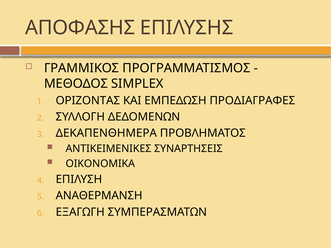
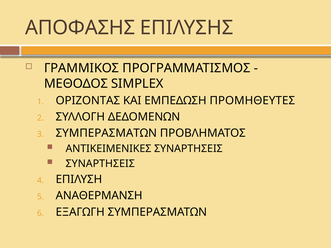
ΠΡΟΔΙΑΓΡΑΦΕΣ: ΠΡΟΔΙΑΓΡΑΦΕΣ -> ΠΡΟΜΗΘΕΥΤΕΣ (252, 101)
ΔΕΚΑΠΕΝΘΗΜΕΡΑ: ΔΕΚΑΠΕΝΘΗΜΕΡΑ -> ΣΥΜΠΕΡΑΣΜΑΤΩΝ (106, 133)
ΟΙΚΟΝΟΜΙΚΑ: ΟΙΚΟΝΟΜΙΚΑ -> ΣΥΝΑΡΤΗΣΕΙΣ (100, 164)
